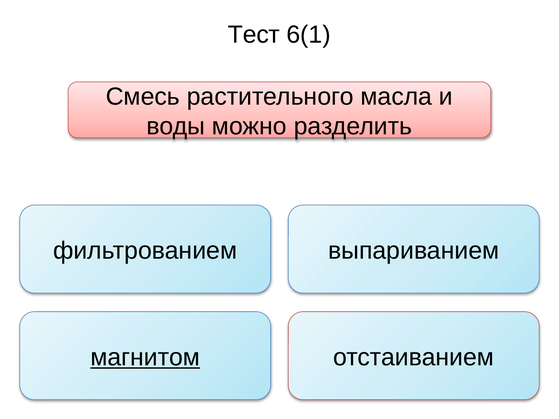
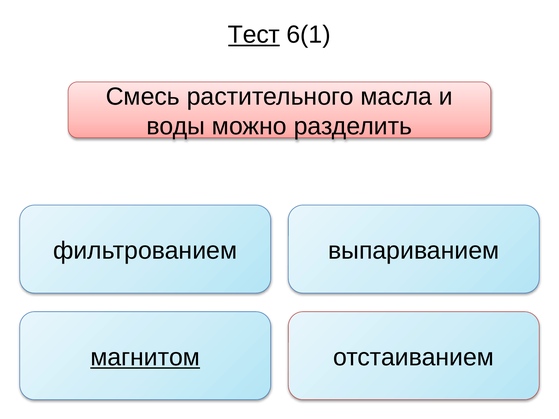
Тест underline: none -> present (254, 35)
